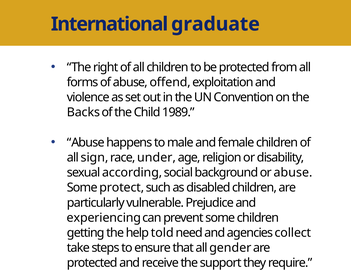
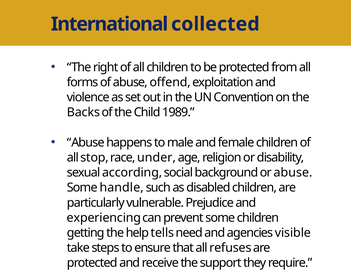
graduate: graduate -> collected (215, 24)
sign: sign -> stop (95, 158)
protect: protect -> handle (122, 188)
told: told -> tells (162, 233)
collect: collect -> visible (293, 233)
gender: gender -> refuses (230, 248)
